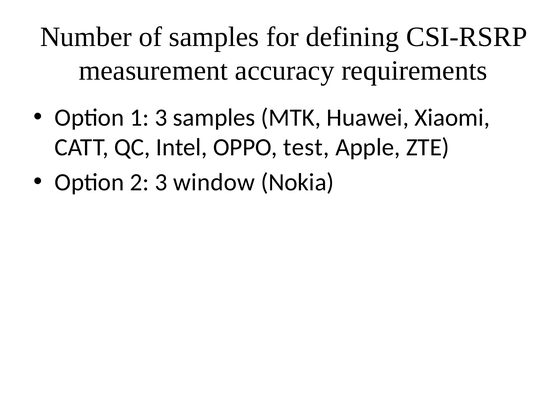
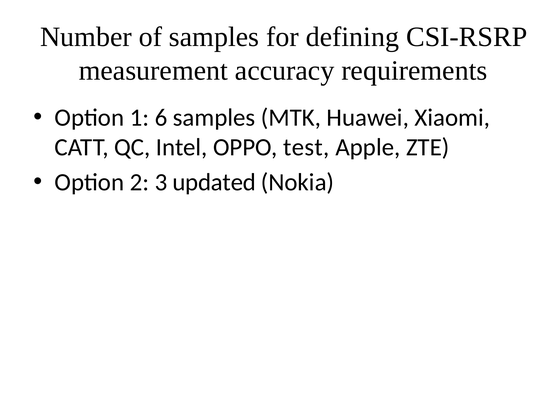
1 3: 3 -> 6 (161, 117)
window: window -> updated (214, 182)
